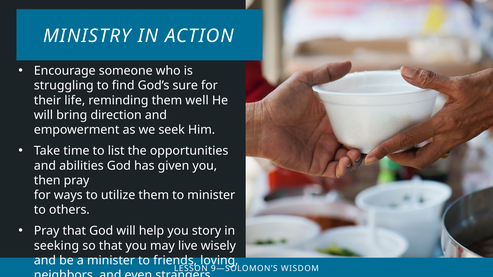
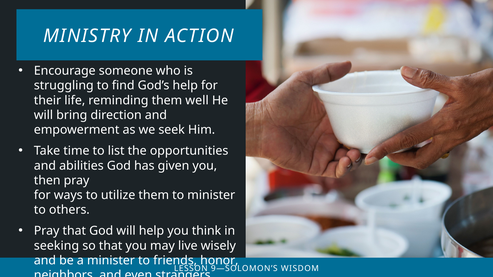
God’s sure: sure -> help (185, 86)
story: story -> think (207, 231)
loving: loving -> honor (219, 261)
